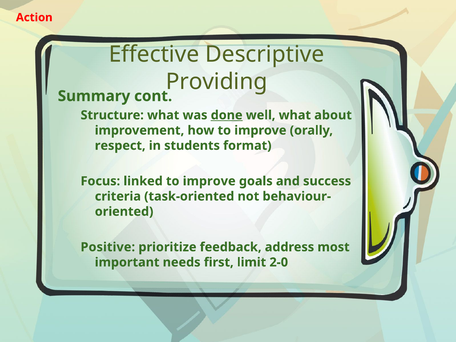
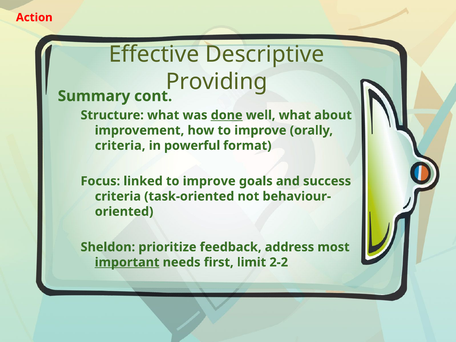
respect: respect -> criteria (120, 146)
students: students -> powerful (192, 146)
Positive: Positive -> Sheldon (108, 247)
important underline: none -> present (127, 262)
2-0: 2-0 -> 2-2 (279, 262)
